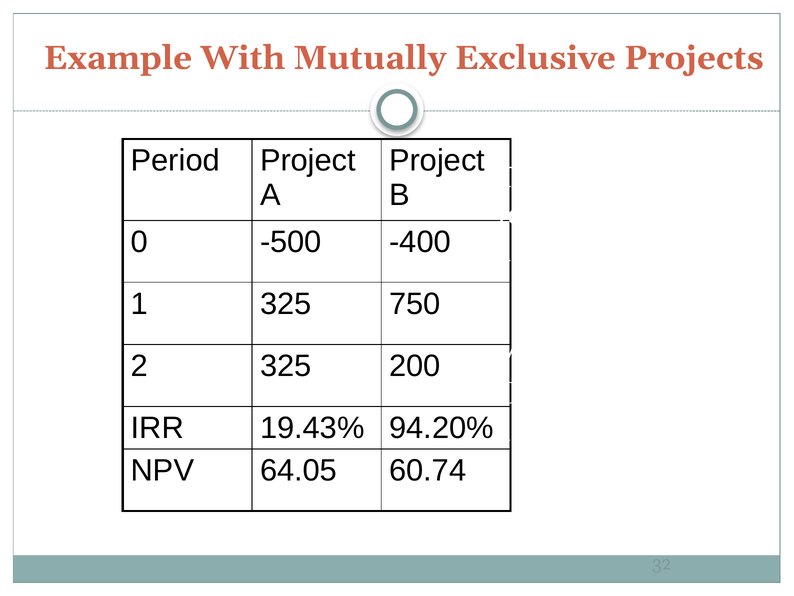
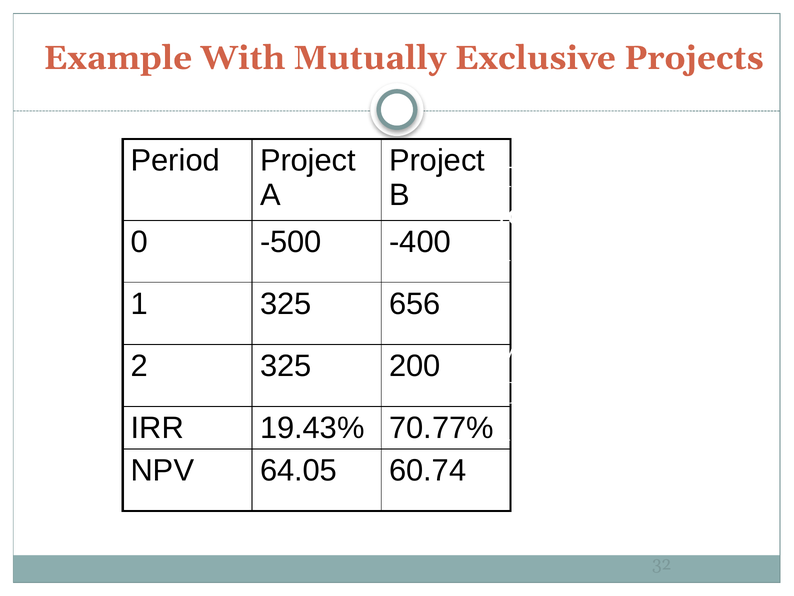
750: 750 -> 656 (415, 304)
94.20%: 94.20% -> 70.77% (441, 428)
